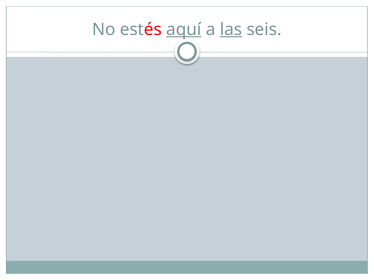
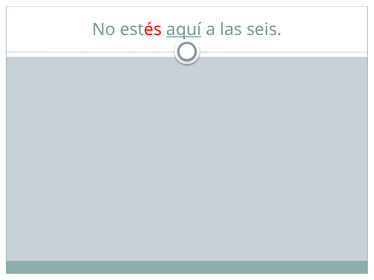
las underline: present -> none (231, 29)
